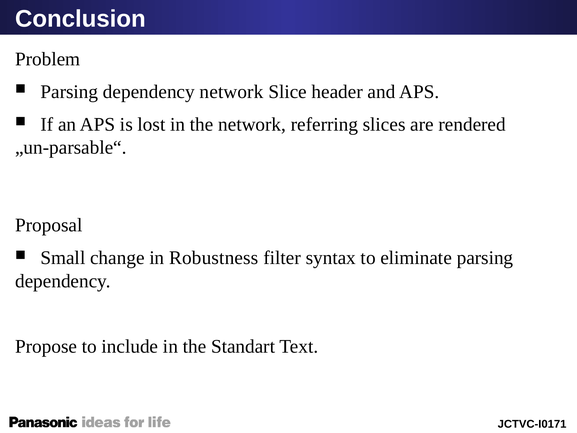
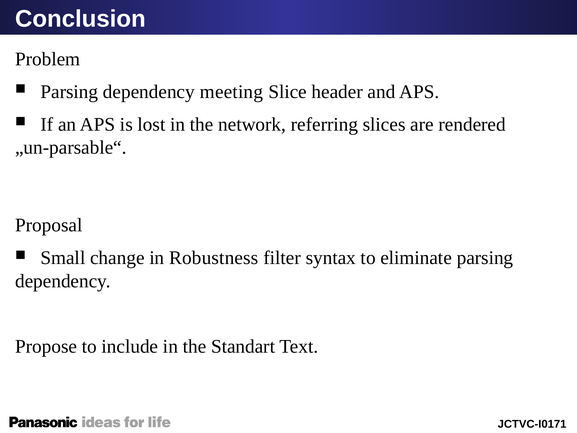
dependency network: network -> meeting (231, 92)
